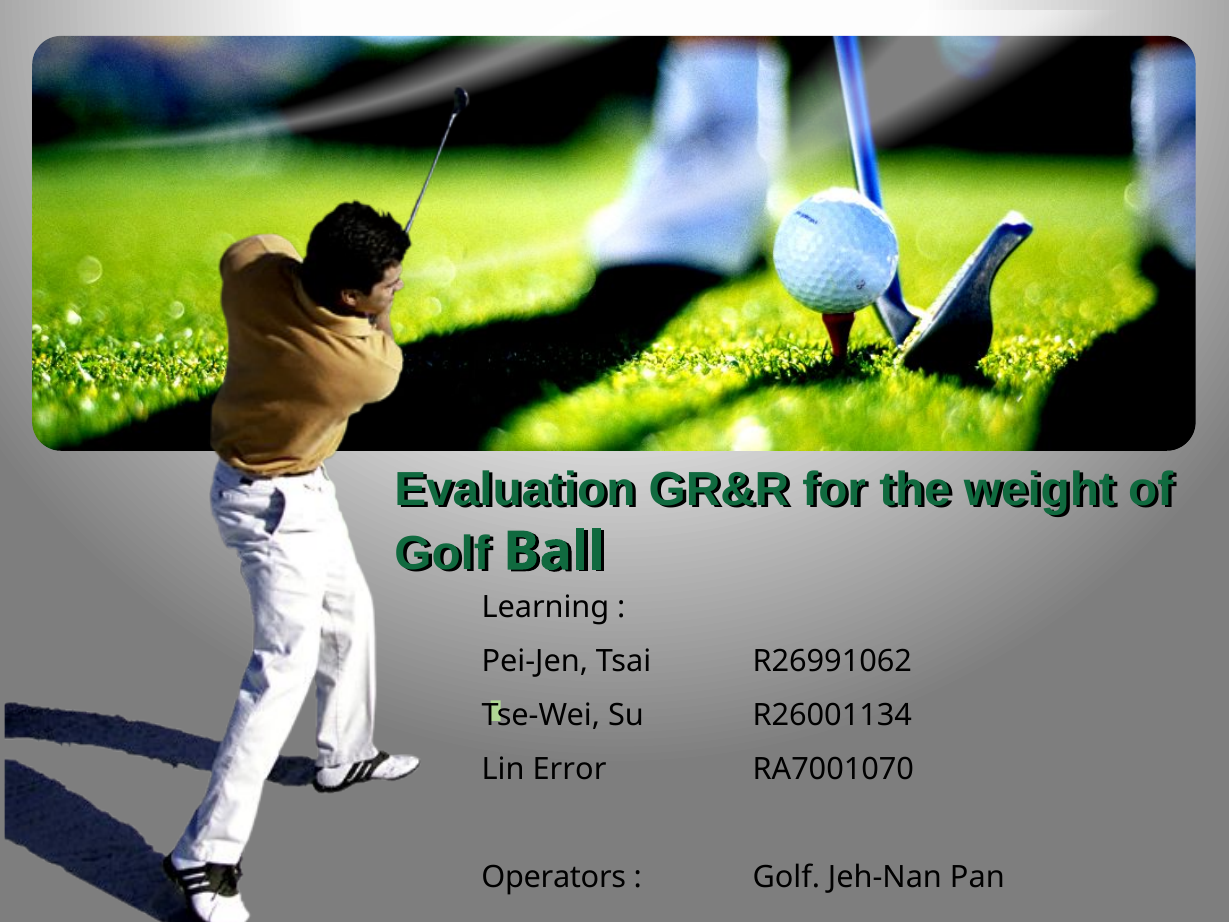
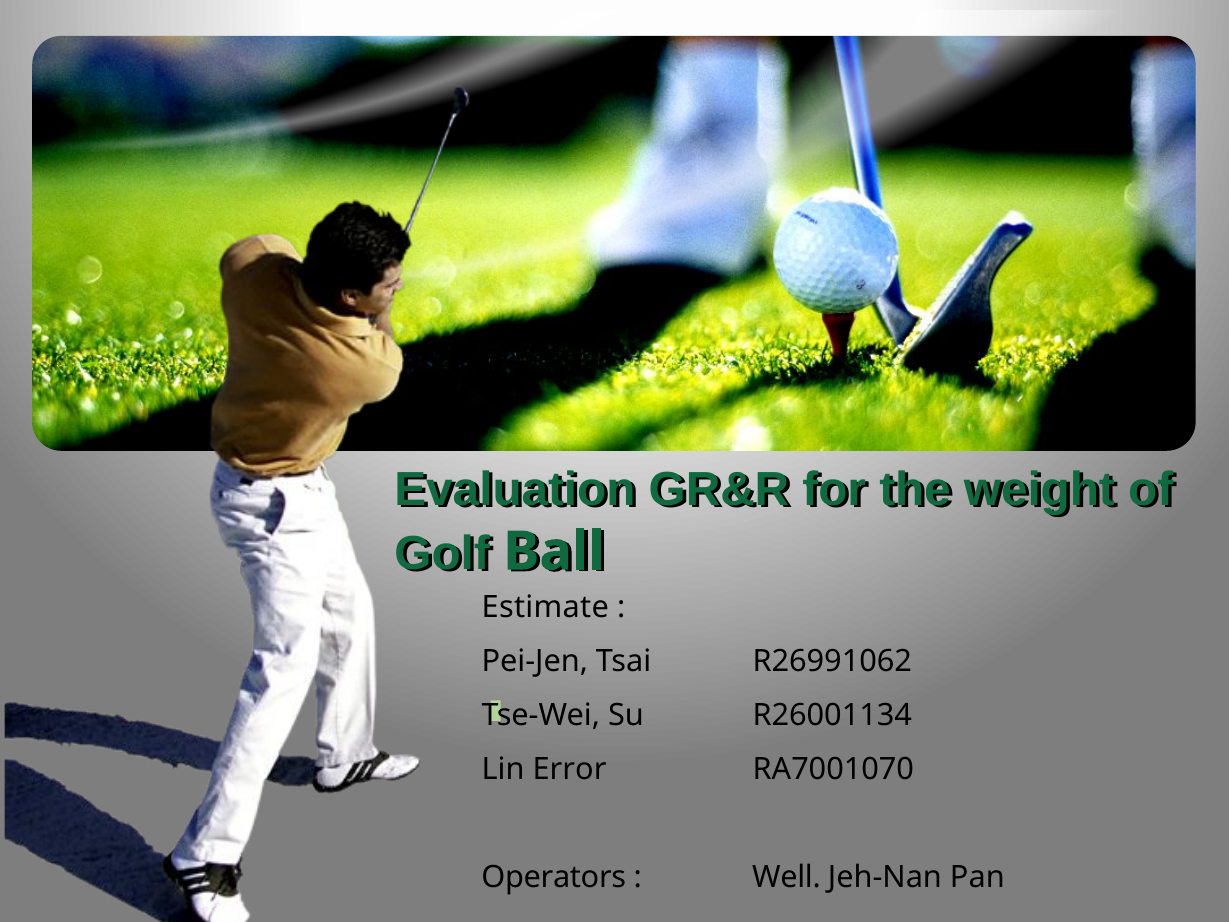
Learning: Learning -> Estimate (545, 607)
Golf: Golf -> Well (786, 877)
